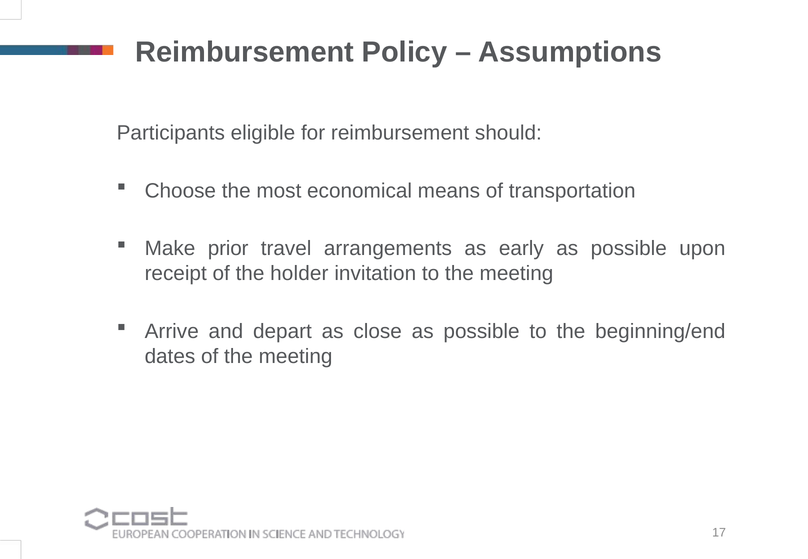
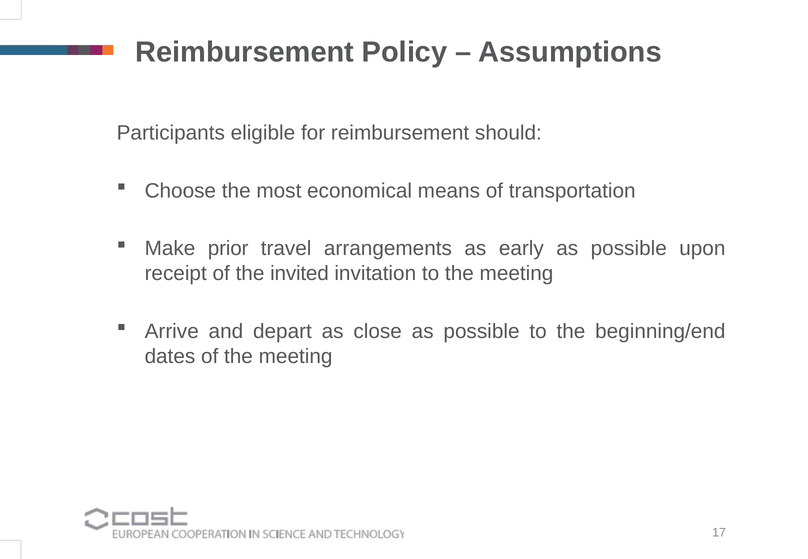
holder: holder -> invited (300, 274)
